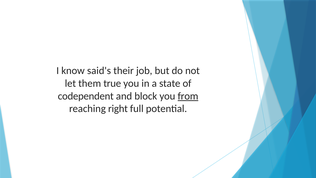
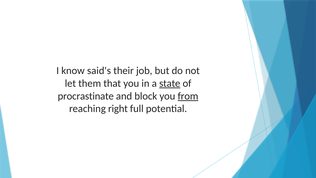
true: true -> that (112, 83)
state underline: none -> present (170, 83)
codependent: codependent -> procrastinate (86, 96)
